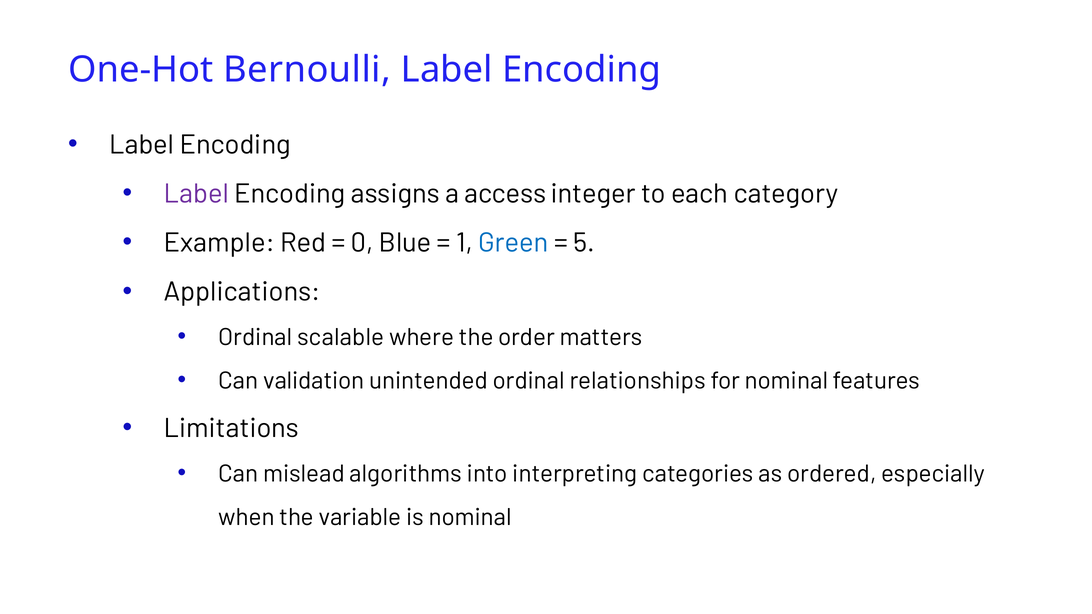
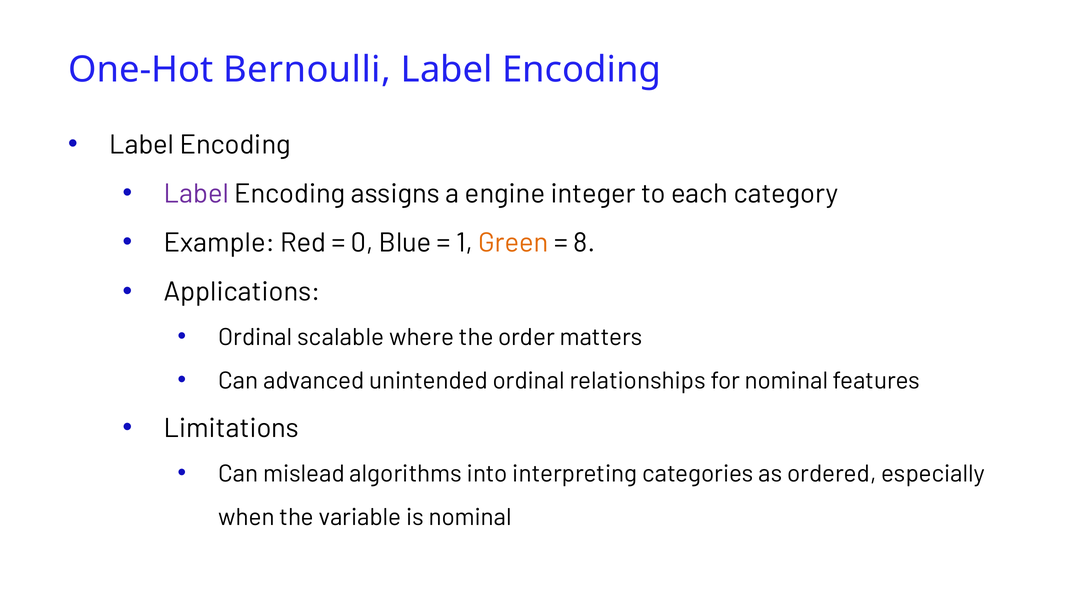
access: access -> engine (505, 194)
Green colour: blue -> orange (513, 243)
5: 5 -> 8 (584, 243)
validation: validation -> advanced (314, 381)
